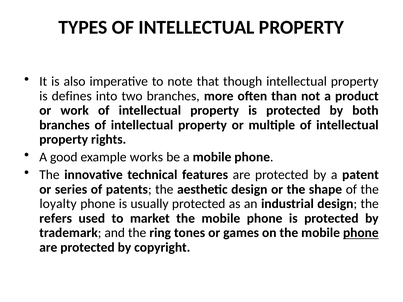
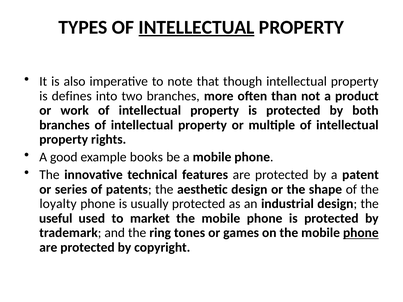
INTELLECTUAL underline: none -> present (197, 27)
works: works -> books (146, 157)
refers: refers -> useful (56, 219)
